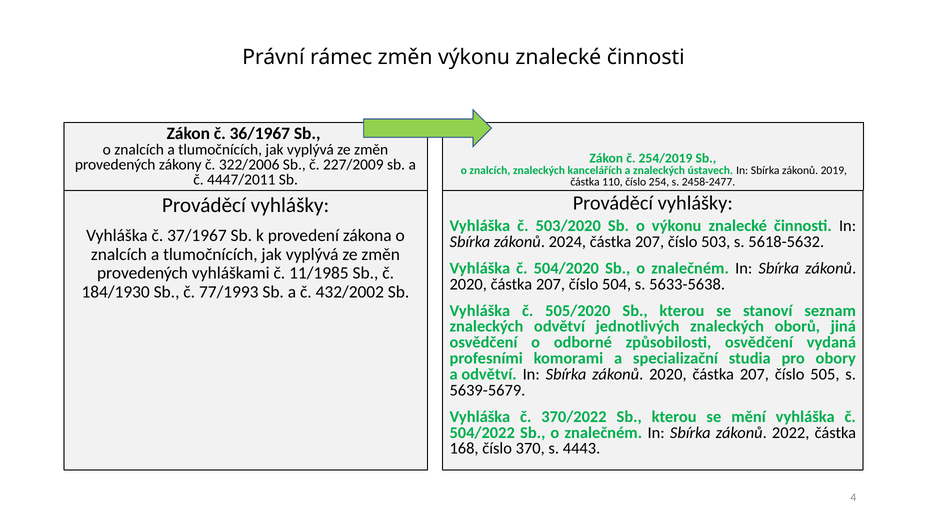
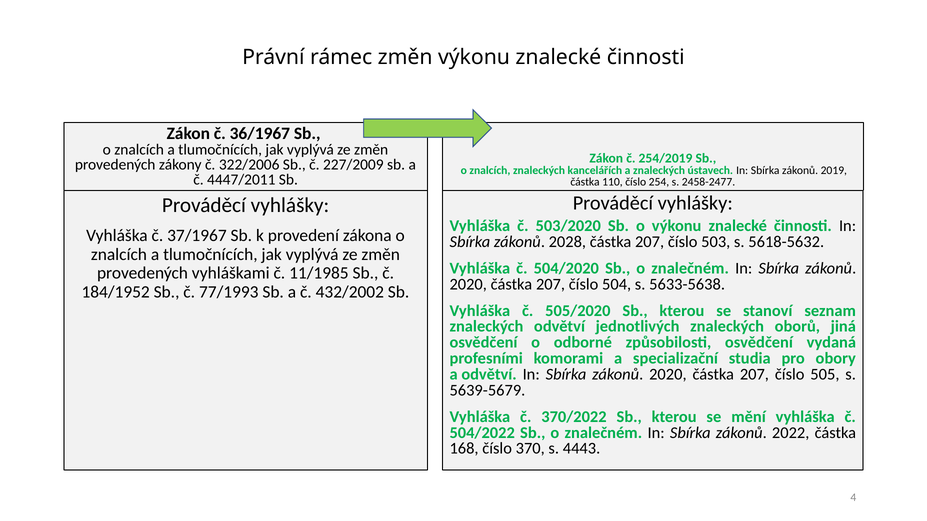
2024: 2024 -> 2028 (567, 242)
184/1930: 184/1930 -> 184/1952 (116, 292)
